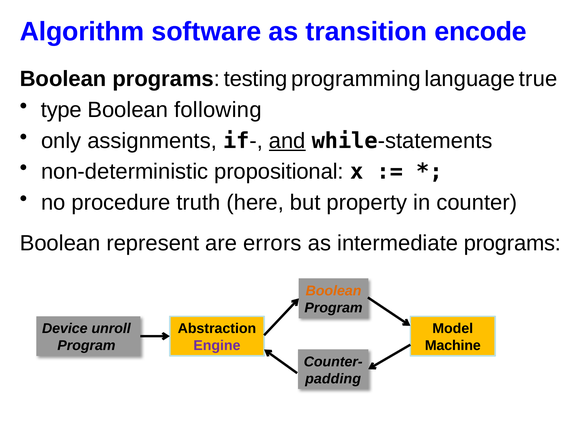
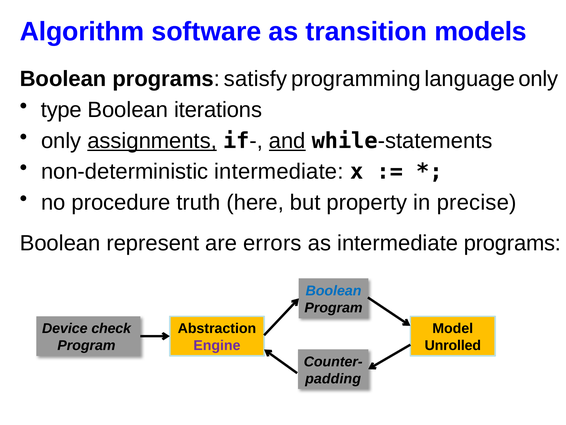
encode: encode -> models (481, 31)
testing: testing -> satisfy (256, 79)
language true: true -> only (538, 79)
following: following -> iterations (218, 110)
assignments underline: none -> present (152, 141)
non-deterministic propositional: propositional -> intermediate (279, 171)
counter: counter -> precise (477, 202)
Boolean colour: orange -> blue (334, 291)
unroll: unroll -> check (111, 328)
Machine: Machine -> Unrolled (453, 345)
